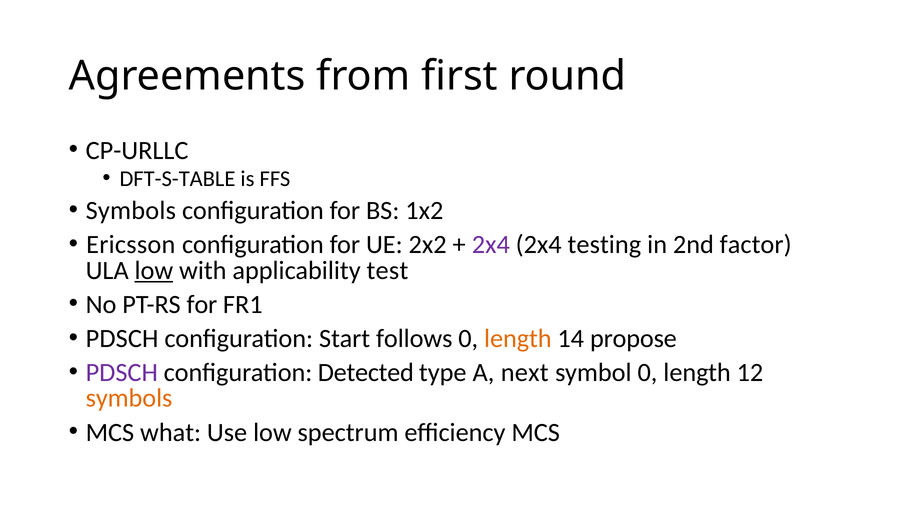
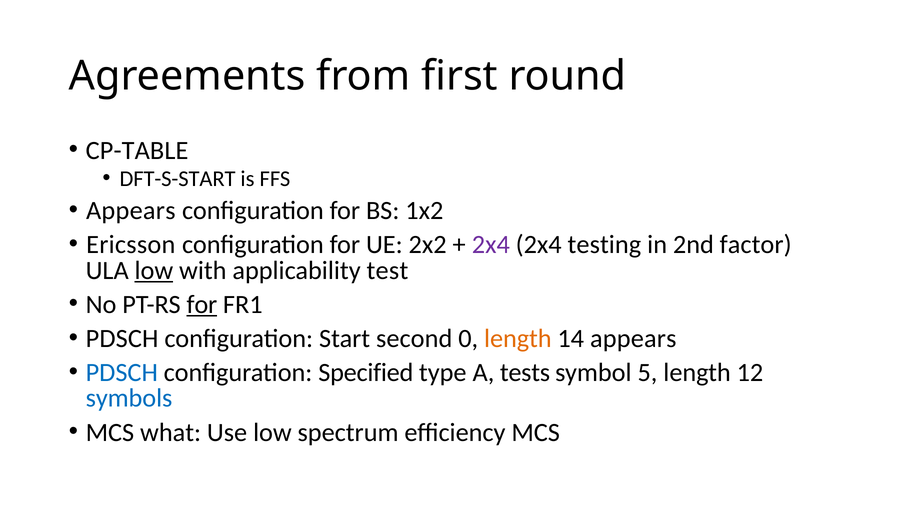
CP-URLLC: CP-URLLC -> CP-TABLE (137, 150)
DFT-S-TABLE: DFT-S-TABLE -> DFT-S-START (178, 178)
Symbols: Symbols -> Appears (131, 210)
for underline: none -> present (202, 304)
follows: follows -> second (414, 338)
14 propose: propose -> appears (633, 338)
PDSCH colour: purple -> blue (122, 372)
Detected: Detected -> Specified (366, 372)
next: next -> tests (525, 372)
symbol 0: 0 -> 5 (647, 372)
symbols colour: orange -> blue (129, 398)
